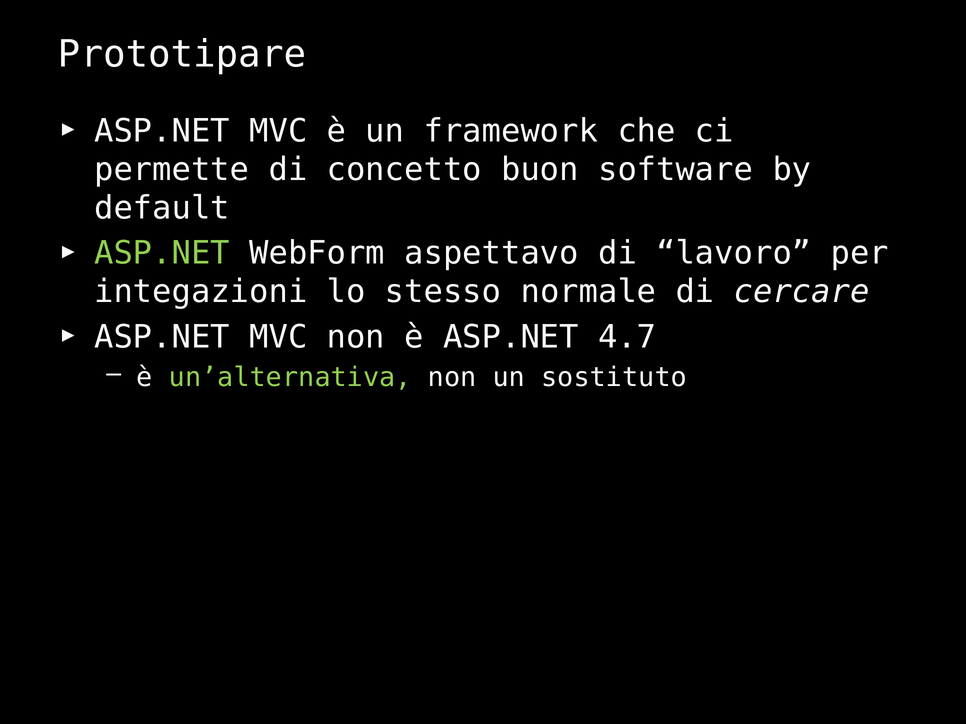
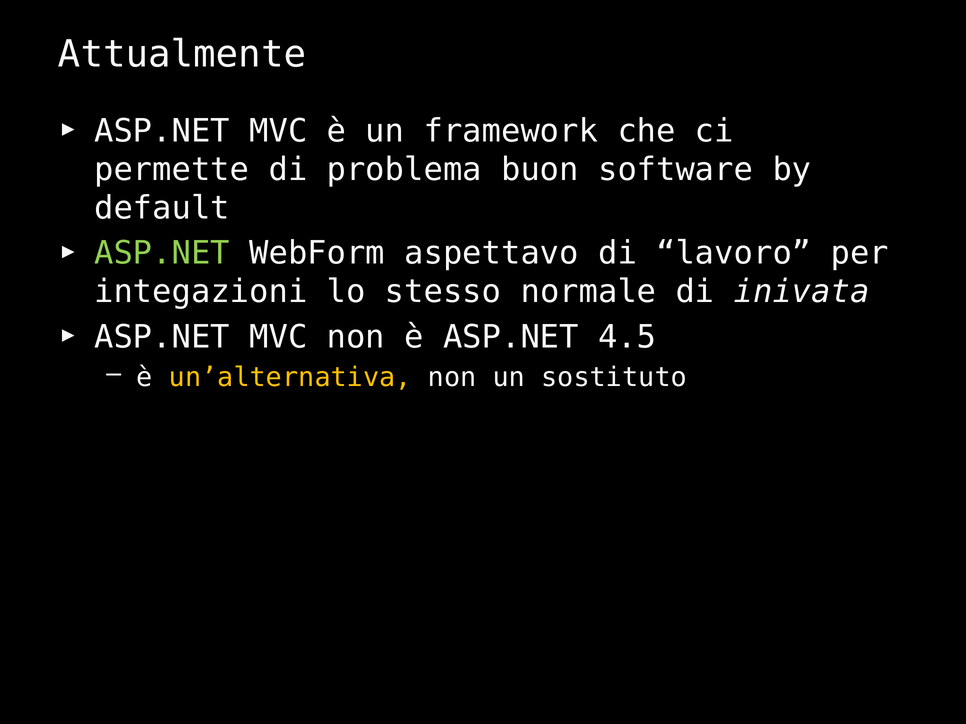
Prototipare: Prototipare -> Attualmente (182, 54)
concetto: concetto -> problema (404, 170)
cercare: cercare -> inivata (802, 292)
4.7: 4.7 -> 4.5 (627, 337)
un’alternativa colour: light green -> yellow (290, 378)
